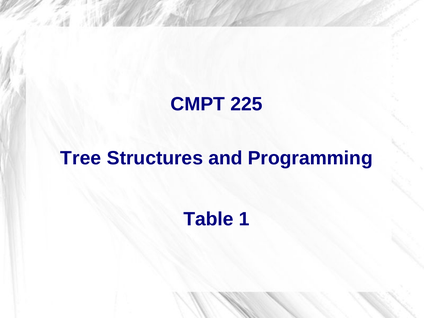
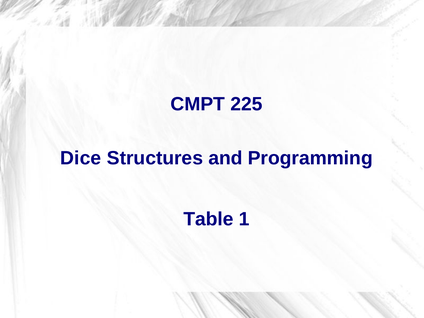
Tree: Tree -> Dice (81, 158)
